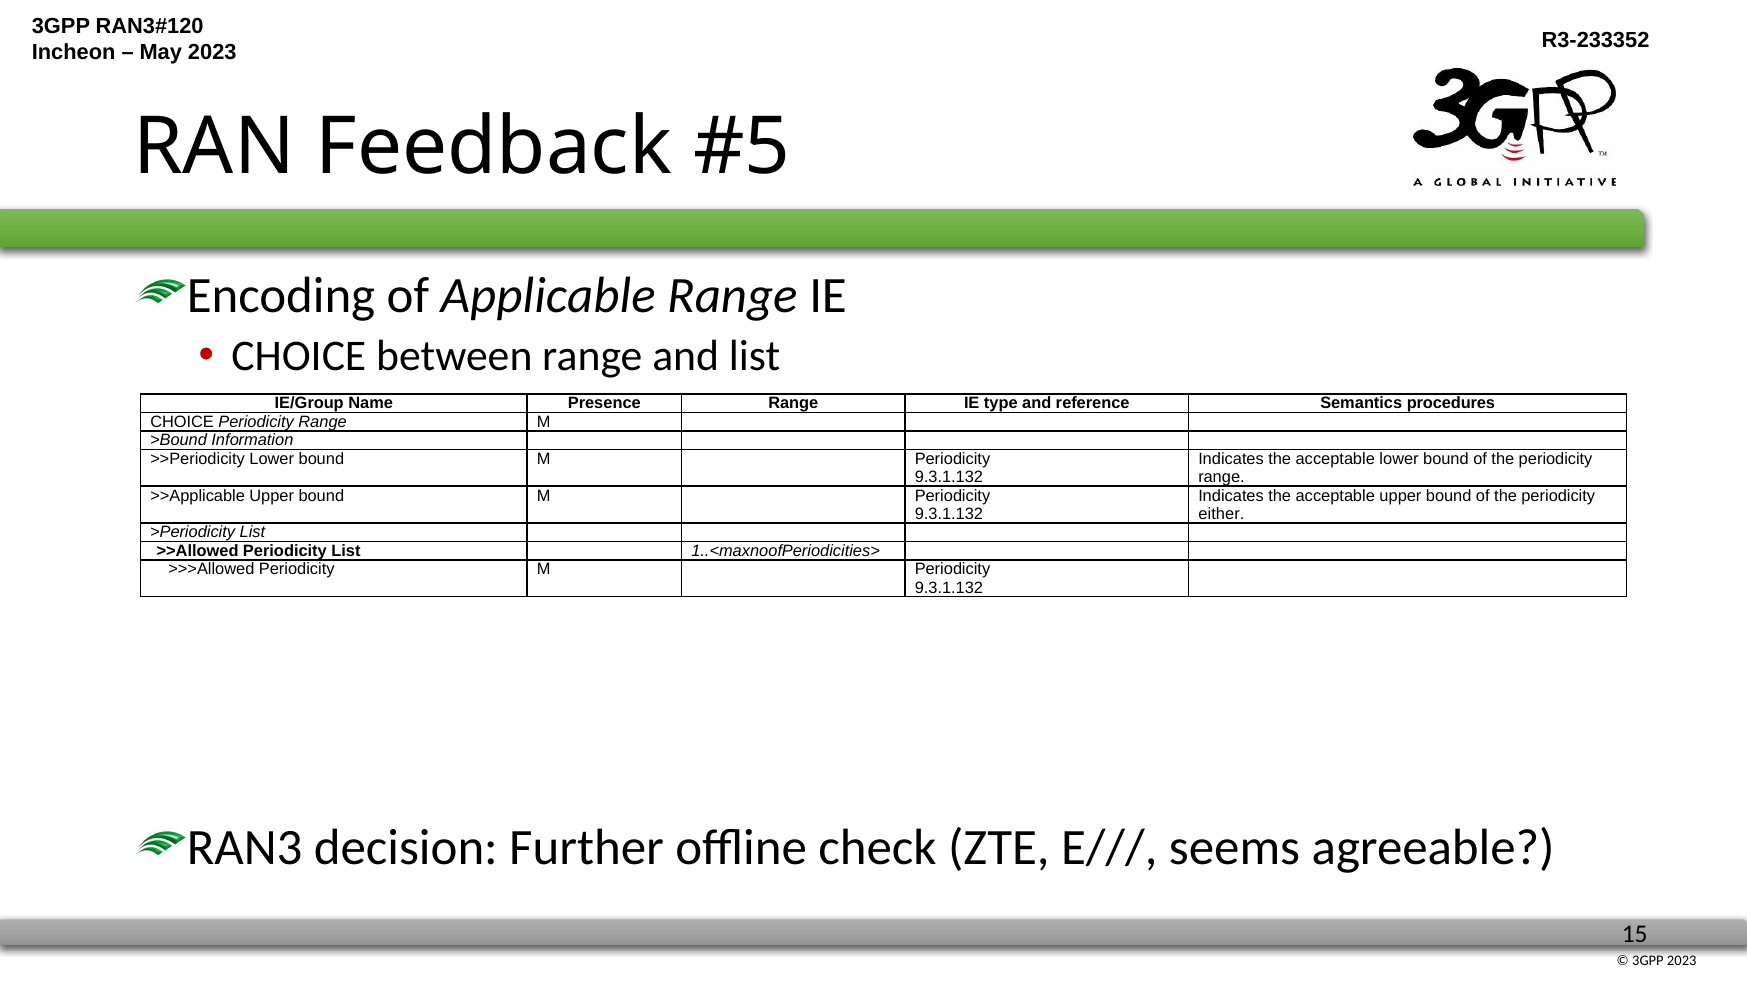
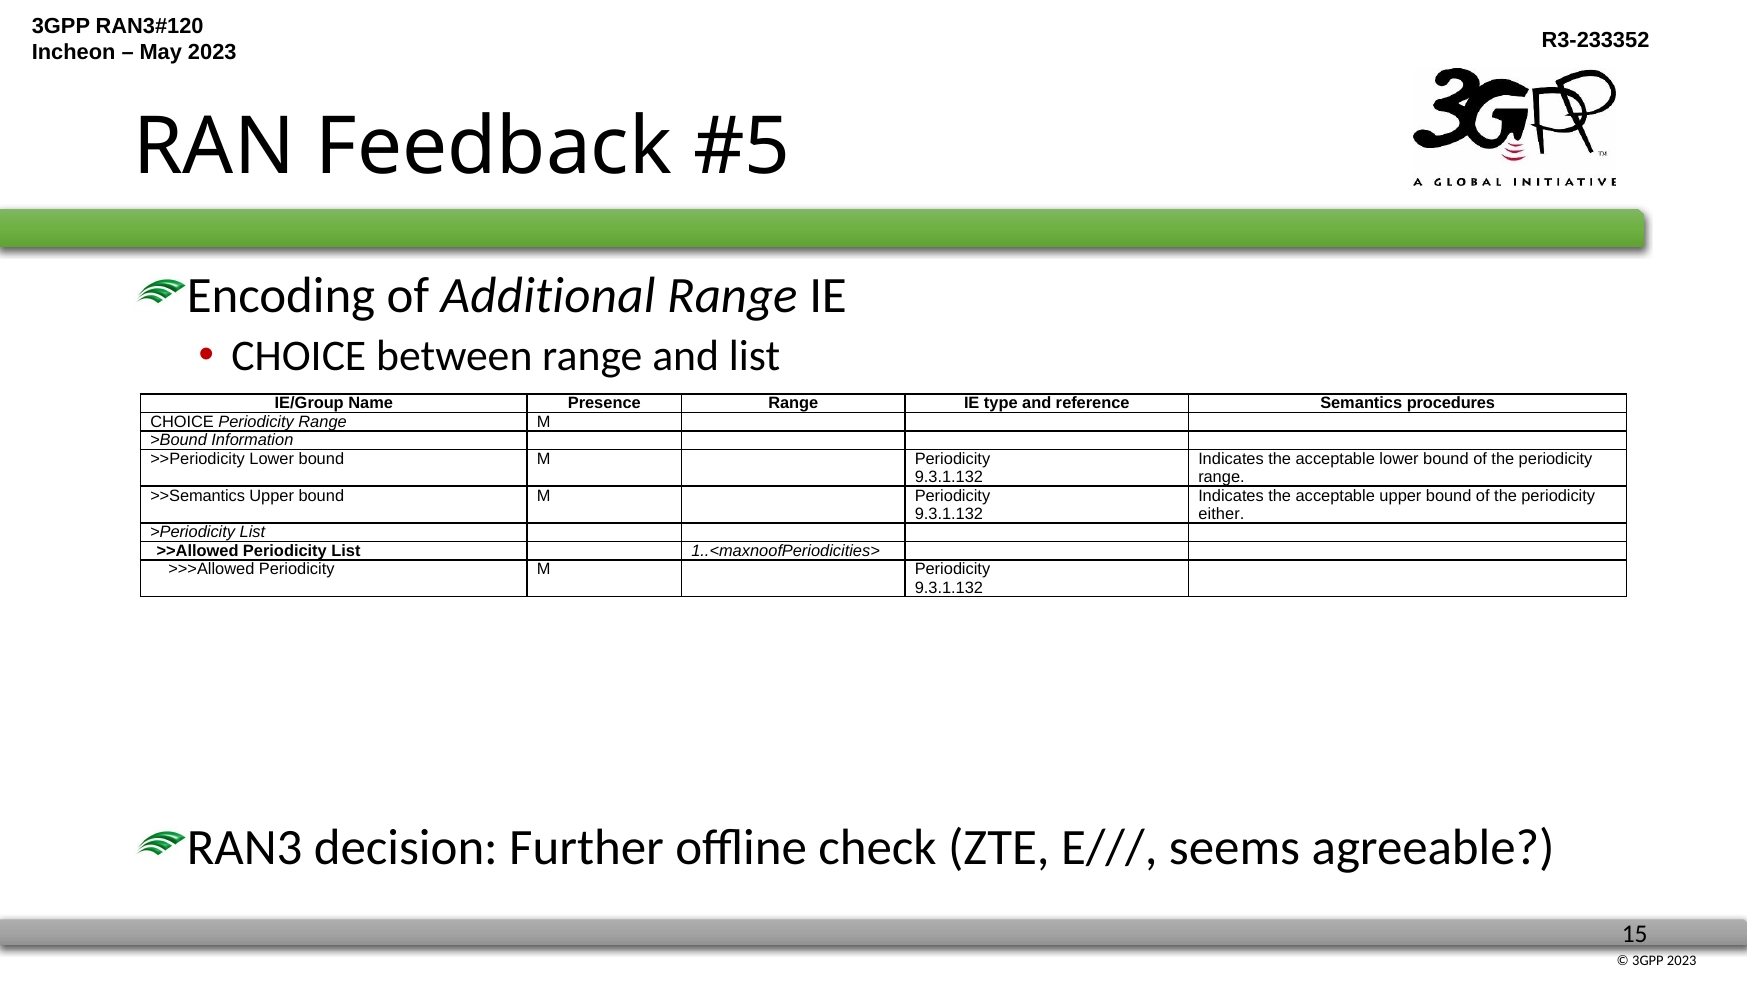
Applicable: Applicable -> Additional (548, 295)
>>Applicable: >>Applicable -> >>Semantics (198, 495)
